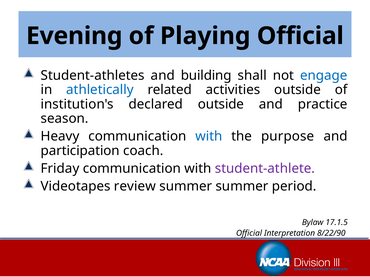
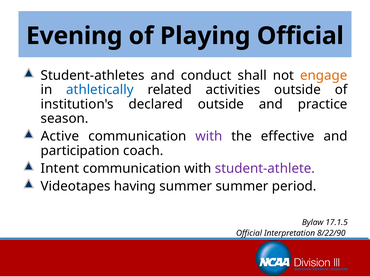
building: building -> conduct (206, 76)
engage colour: blue -> orange (324, 76)
Heavy: Heavy -> Active (60, 137)
with colour: blue -> purple (209, 137)
purpose: purpose -> effective (288, 137)
Friday: Friday -> Intent (60, 169)
review: review -> having (135, 186)
